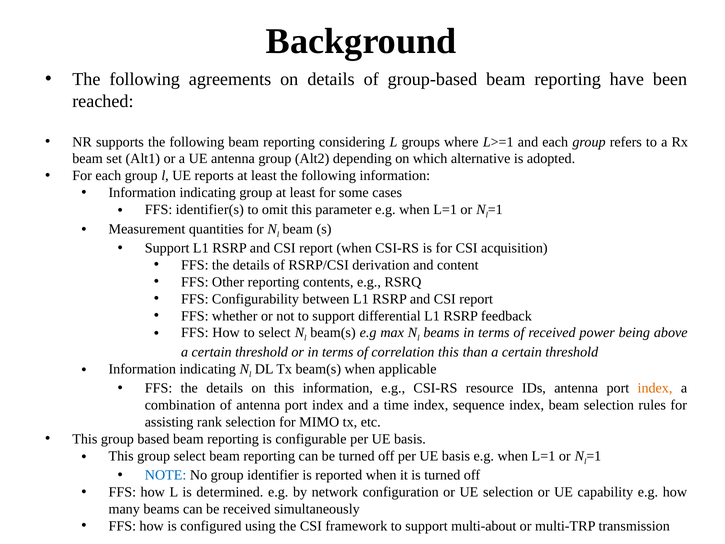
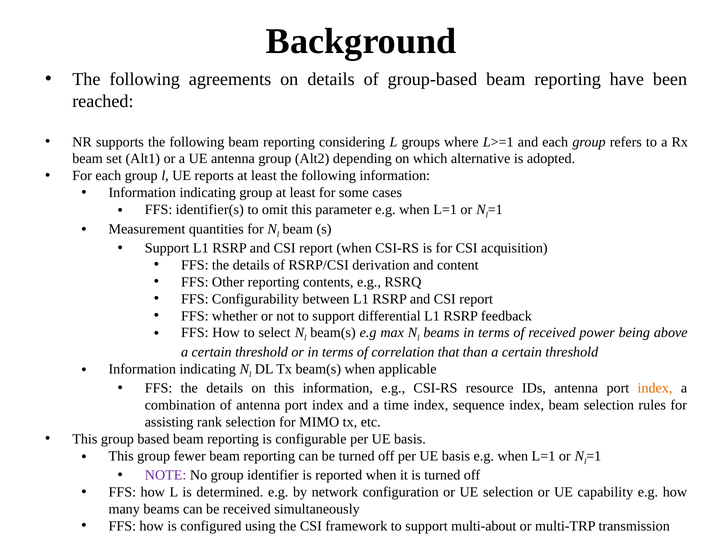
correlation this: this -> that (449, 352)
group select: select -> fewer (190, 456)
NOTE colour: blue -> purple (166, 475)
